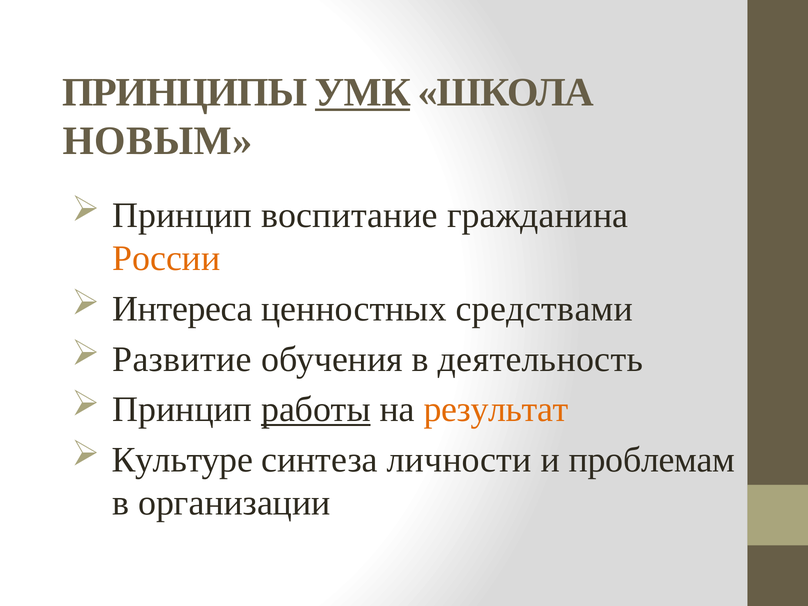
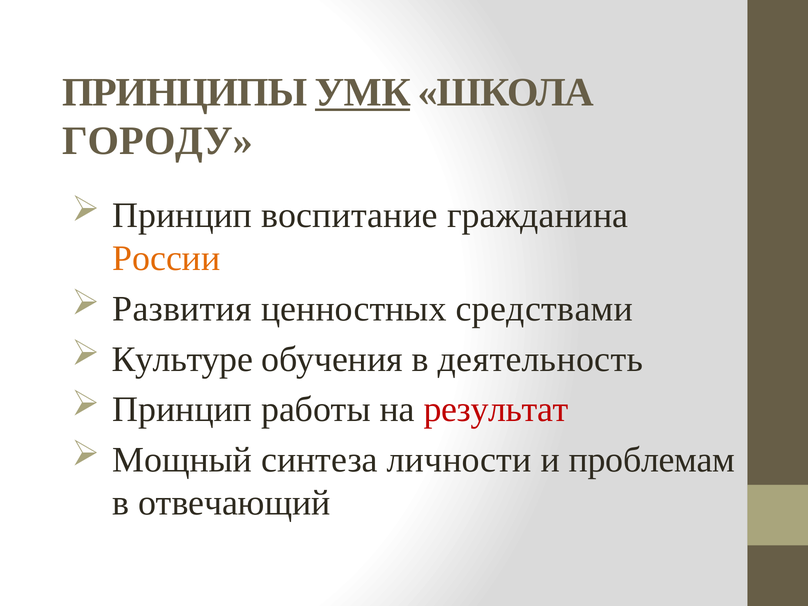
НОВЫМ: НОВЫМ -> ГОРОДУ (158, 141)
Интереса: Интереса -> Развития (182, 309)
Развитие: Развитие -> Культуре (182, 359)
работы underline: present -> none (316, 409)
результат colour: orange -> red (496, 409)
Культуре: Культуре -> Мощный (182, 460)
организации: организации -> отвечающий (234, 503)
